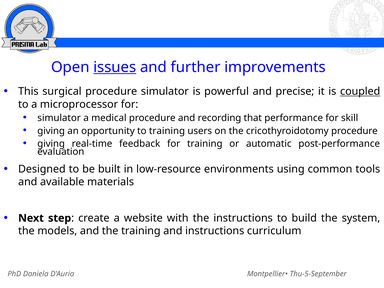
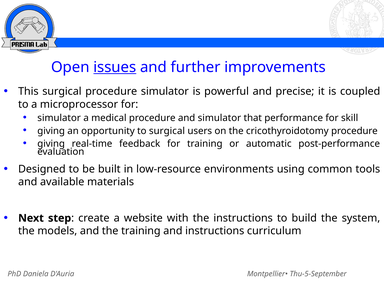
coupled underline: present -> none (360, 91)
and recording: recording -> simulator (219, 118)
to training: training -> surgical (167, 131)
